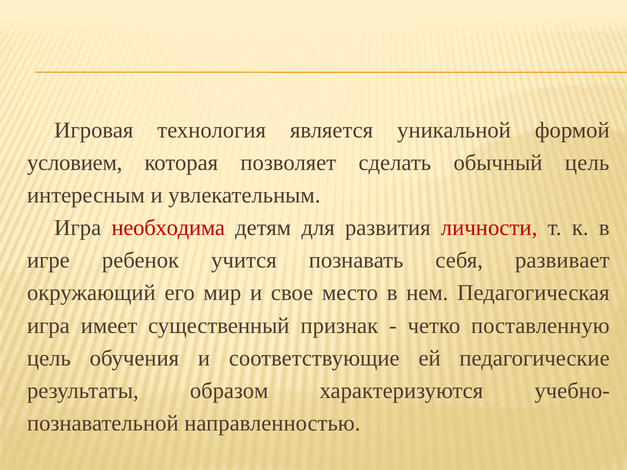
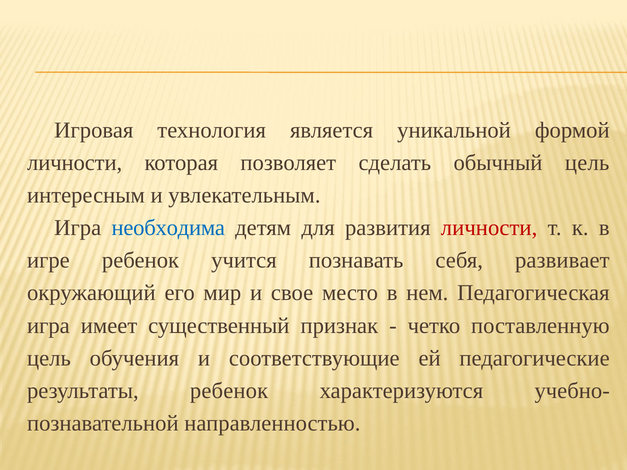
условием: условием -> личности (75, 163)
необходима colour: red -> blue (168, 228)
результаты образом: образом -> ребенок (229, 391)
